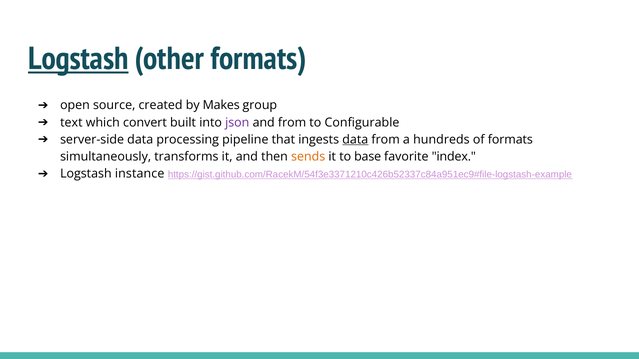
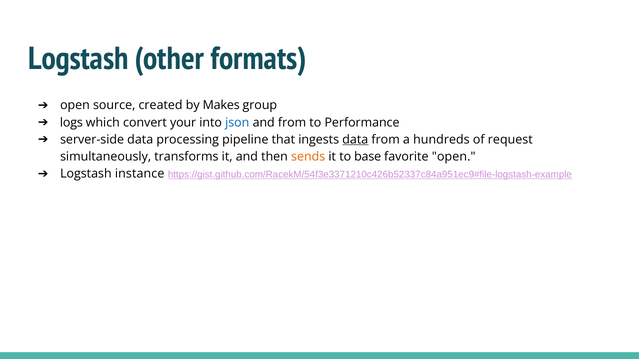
Logstash underline: present -> none (78, 59)
text: text -> logs (71, 123)
built: built -> your (183, 123)
json colour: purple -> blue (237, 123)
Configurable: Configurable -> Performance (362, 123)
of formats: formats -> request (510, 140)
favorite index: index -> open (454, 157)
